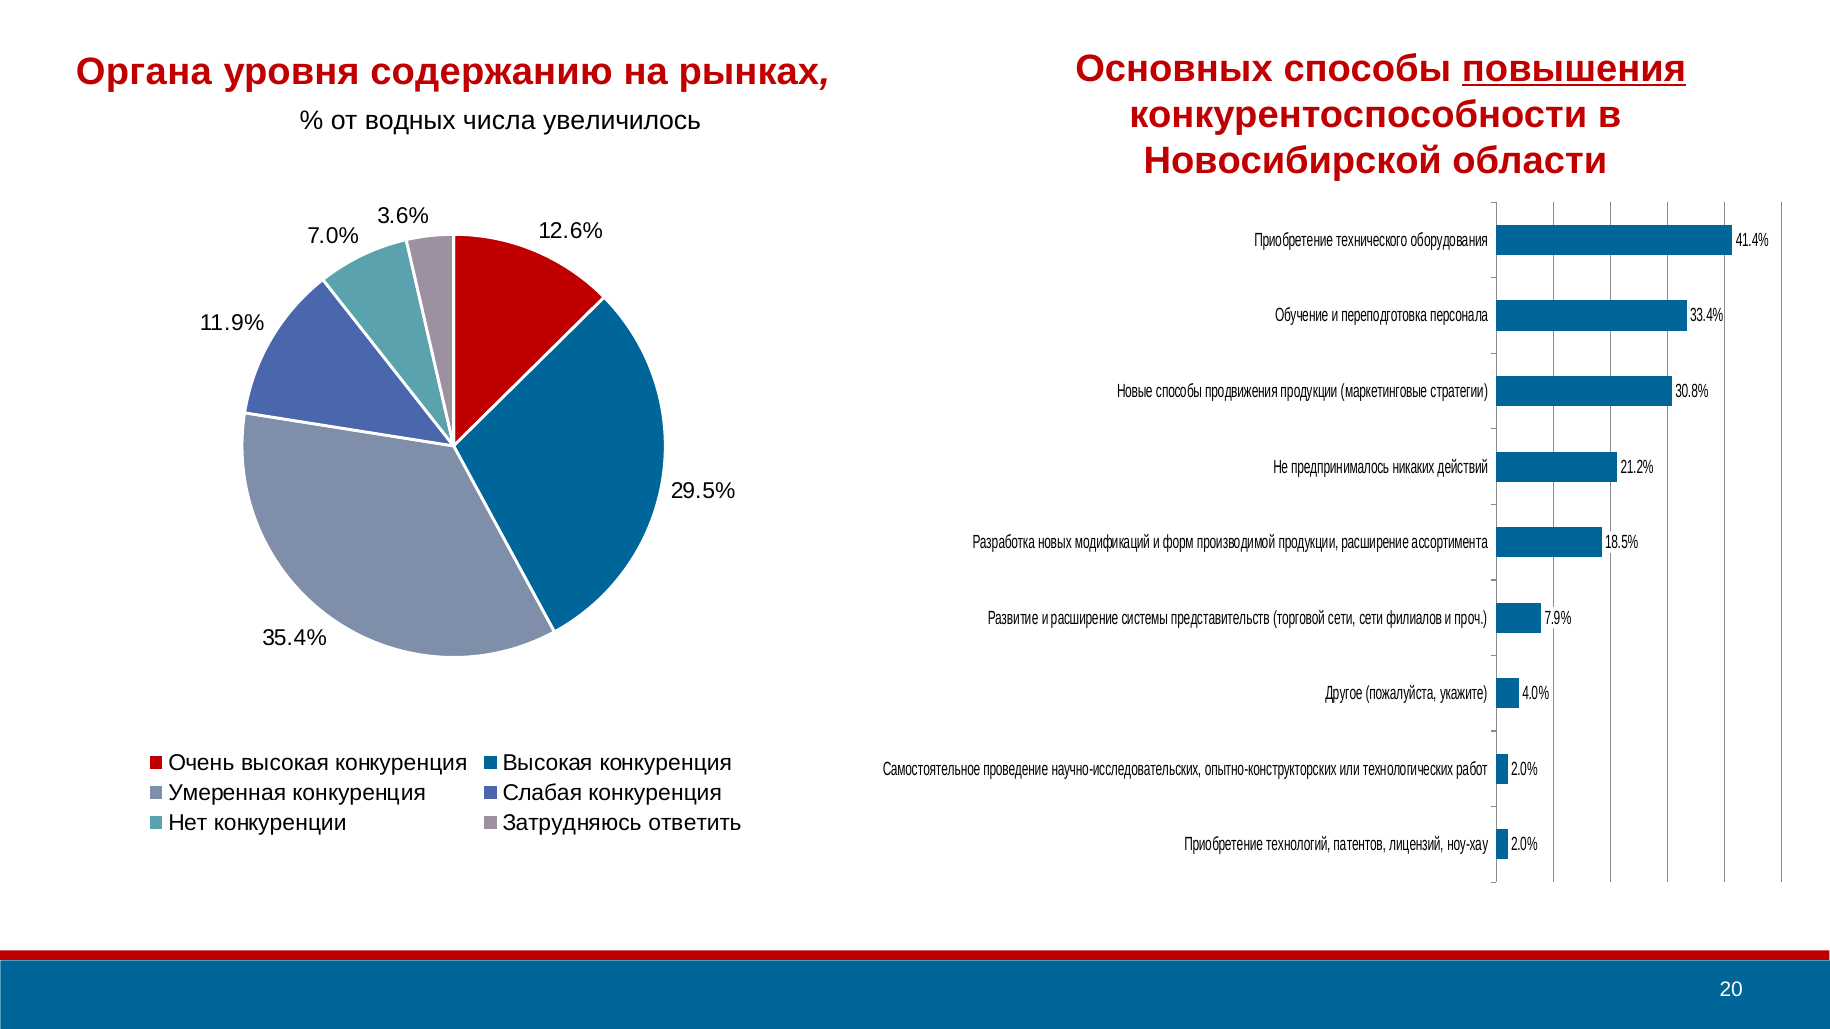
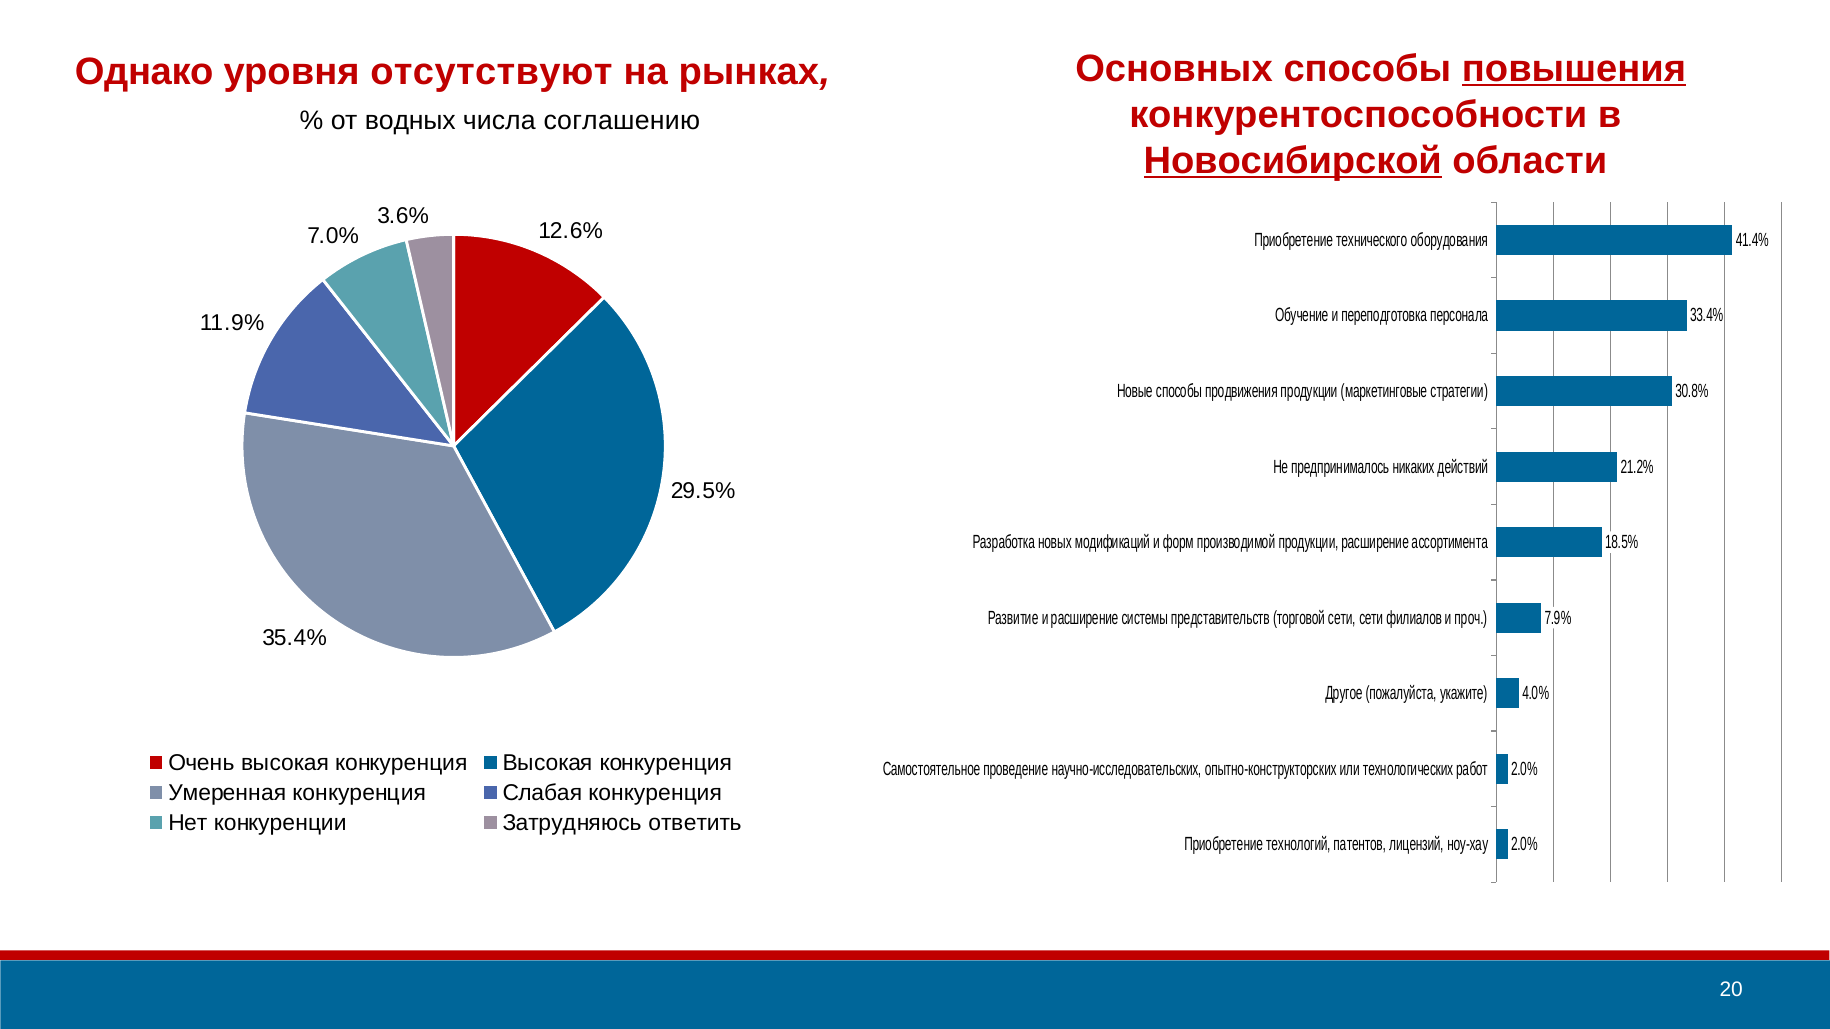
Органа: Органа -> Однако (144, 72)
содержанию: содержанию -> отсутствуют (491, 72)
увеличилось: увеличилось -> соглашению (622, 121)
Новосибирской underline: none -> present (1293, 160)
